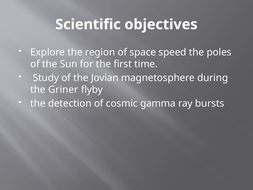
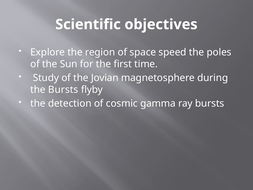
the Griner: Griner -> Bursts (63, 90)
